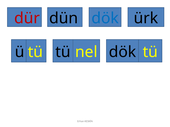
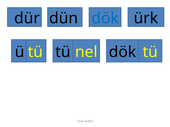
dür colour: red -> black (27, 18)
